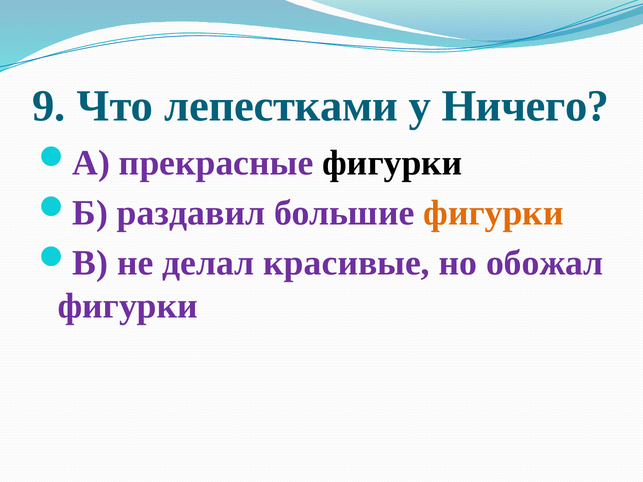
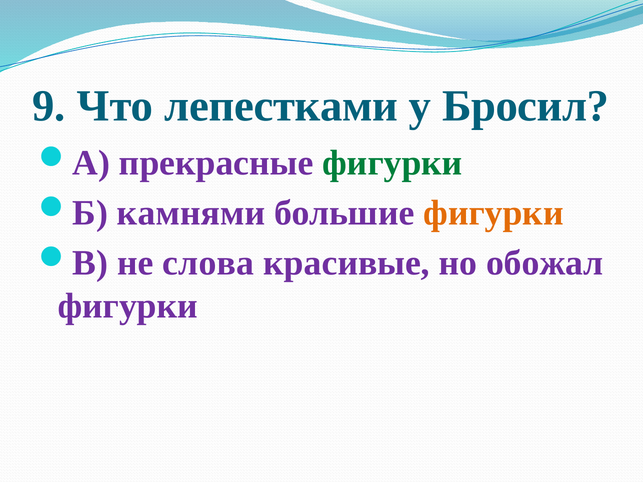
Ничего: Ничего -> Бросил (526, 106)
фигурки colour: black -> green (392, 163)
раздавил: раздавил -> камнями (191, 213)
делал: делал -> слова (208, 263)
